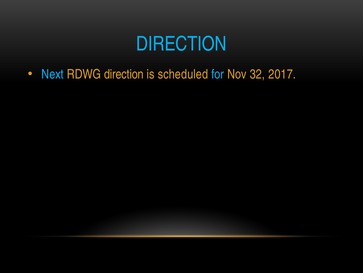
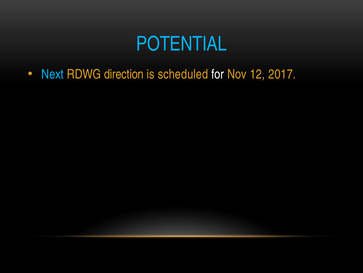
DIRECTION: DIRECTION -> POTENTIAL (182, 44)
for colour: light blue -> white (218, 74)
32: 32 -> 12 (257, 74)
